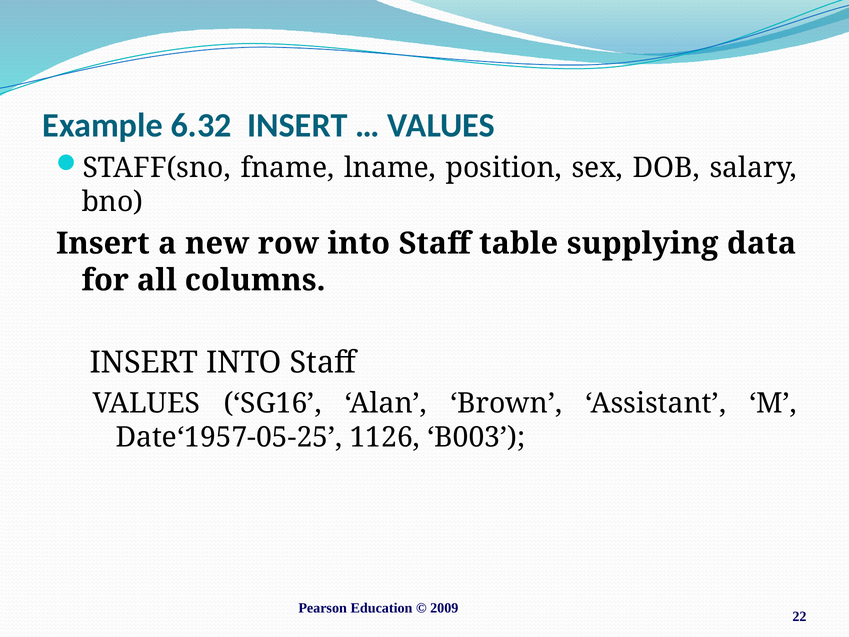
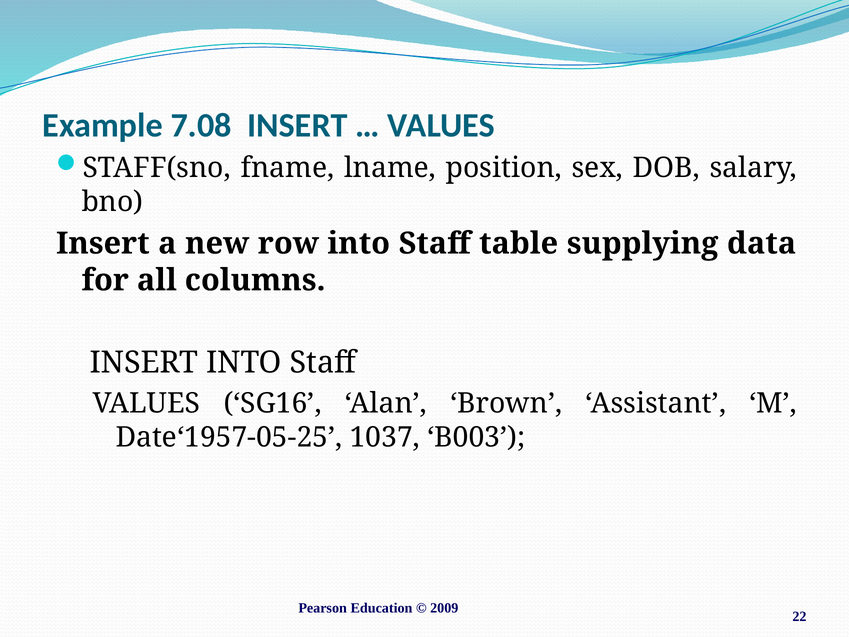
6.32: 6.32 -> 7.08 (201, 126)
1126: 1126 -> 1037 (385, 437)
